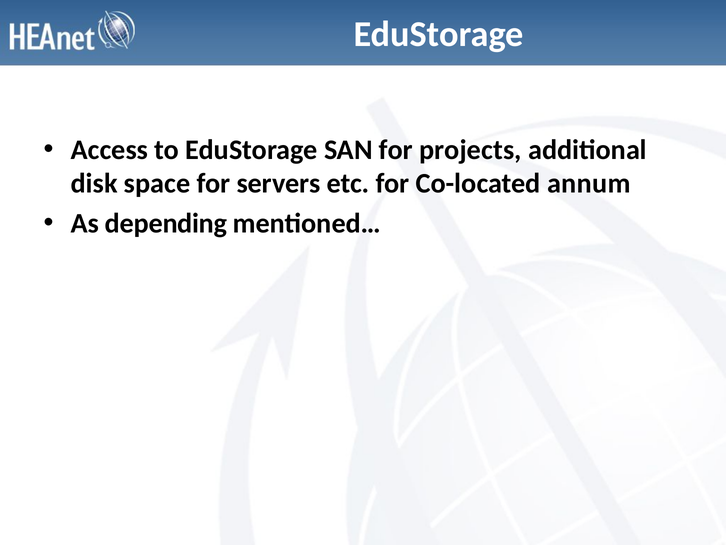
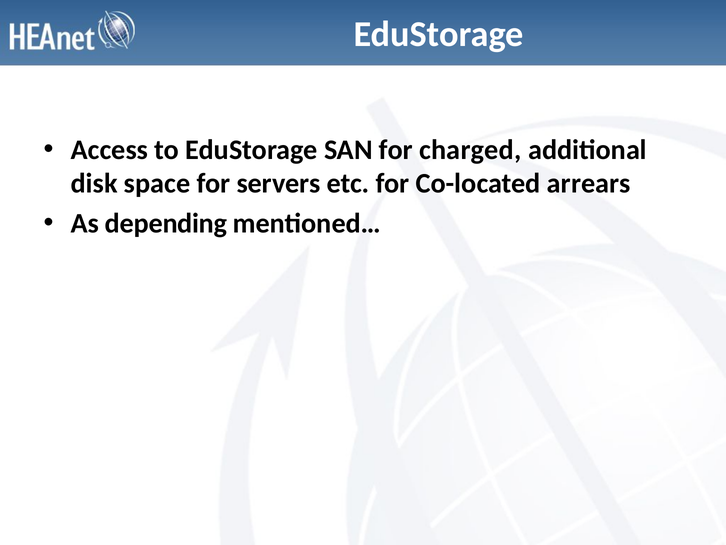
projects: projects -> charged (470, 150)
annum: annum -> arrears (589, 183)
